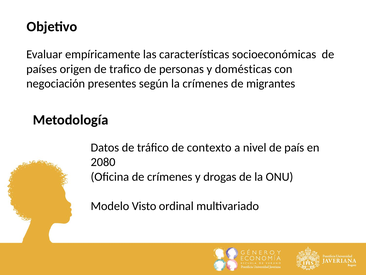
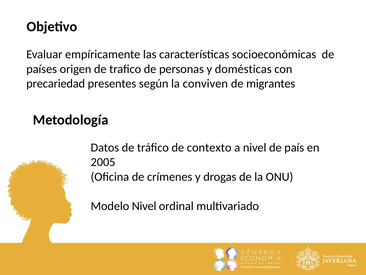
negociación: negociación -> precariedad (56, 83)
la crímenes: crímenes -> conviven (205, 83)
2080: 2080 -> 2005 (103, 162)
Modelo Visto: Visto -> Nivel (144, 206)
